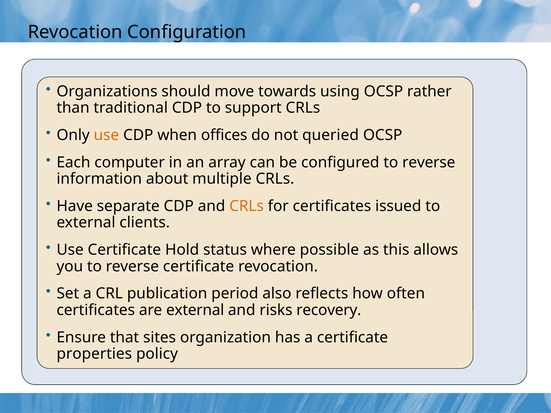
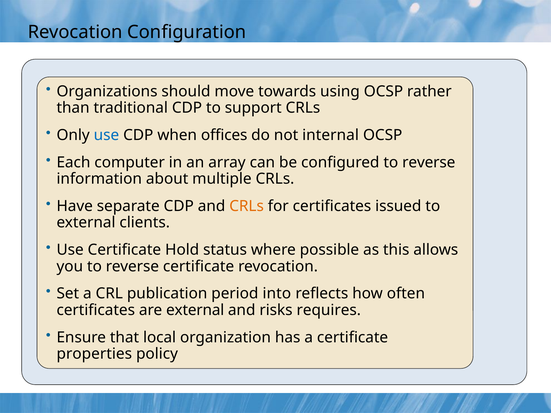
use colour: orange -> blue (106, 135)
queried: queried -> internal (331, 135)
also: also -> into (277, 294)
recovery: recovery -> requires (329, 310)
sites: sites -> local (160, 338)
